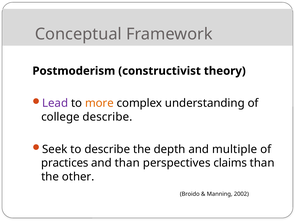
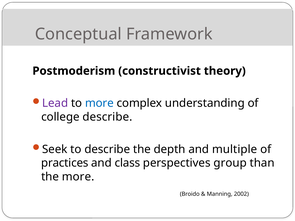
more colour: orange -> blue (99, 103)
and than: than -> class (127, 163)
claims: claims -> group (230, 163)
the other: other -> more (78, 177)
